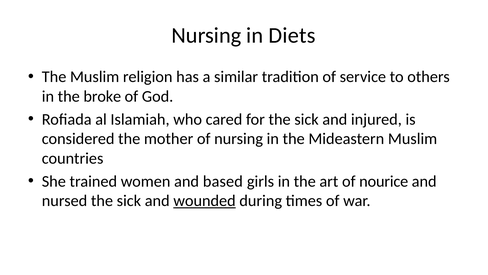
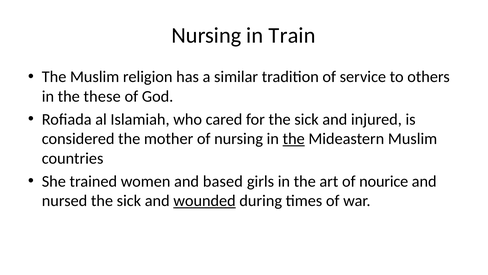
Diets: Diets -> Train (292, 35)
broke: broke -> these (102, 96)
the underline: none -> present (294, 139)
